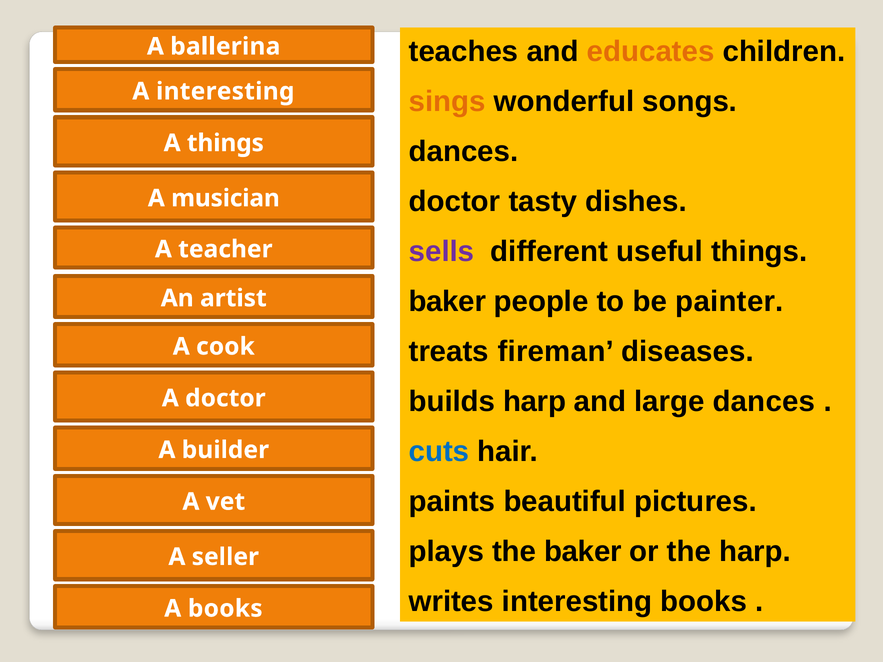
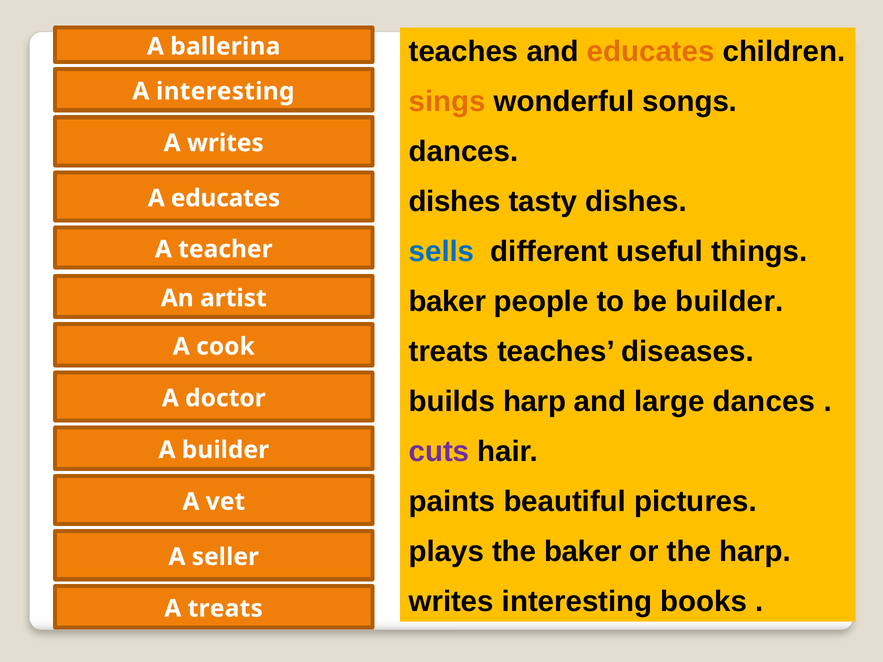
A things: things -> writes (225, 143)
doctor: doctor -> dishes (455, 202)
A musician: musician -> educates (225, 198)
sells colour: purple -> blue (441, 252)
be painter: painter -> builder (729, 302)
treats fireman: fireman -> teaches (556, 352)
cuts colour: blue -> purple (439, 452)
A books: books -> treats (225, 609)
